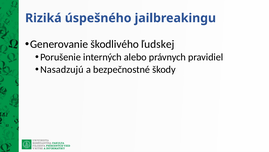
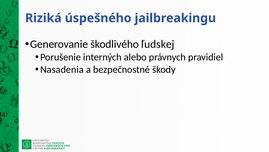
Nasadzujú: Nasadzujú -> Nasadenia (62, 69)
